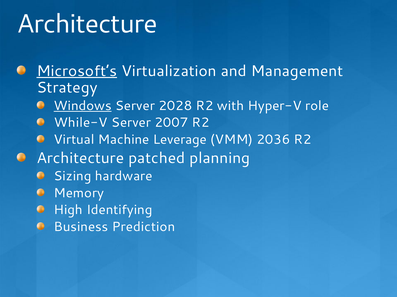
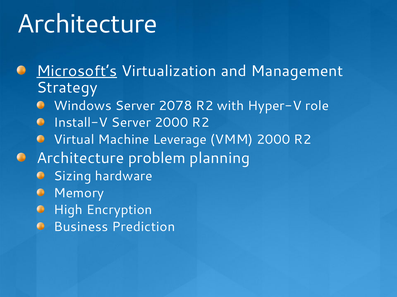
Windows underline: present -> none (83, 106)
2028: 2028 -> 2078 (175, 106)
While-V: While-V -> Install-V (81, 123)
Server 2007: 2007 -> 2000 (171, 123)
VMM 2036: 2036 -> 2000 (273, 140)
patched: patched -> problem (157, 158)
Identifying: Identifying -> Encryption (119, 210)
